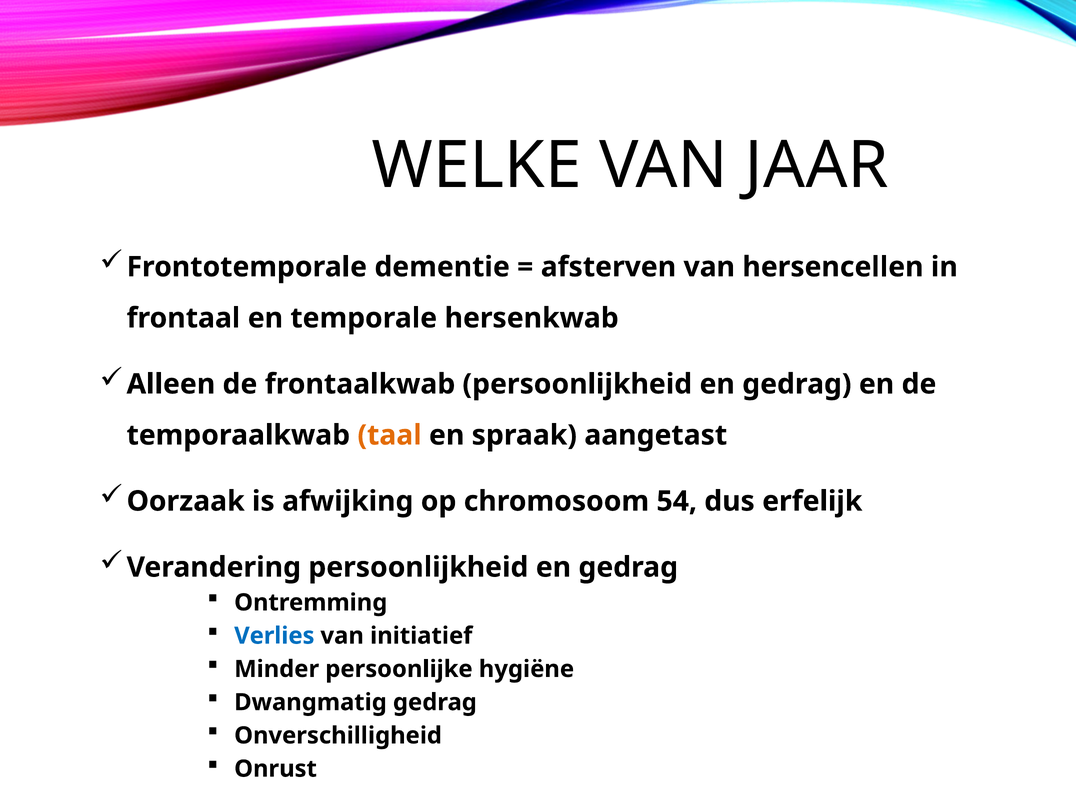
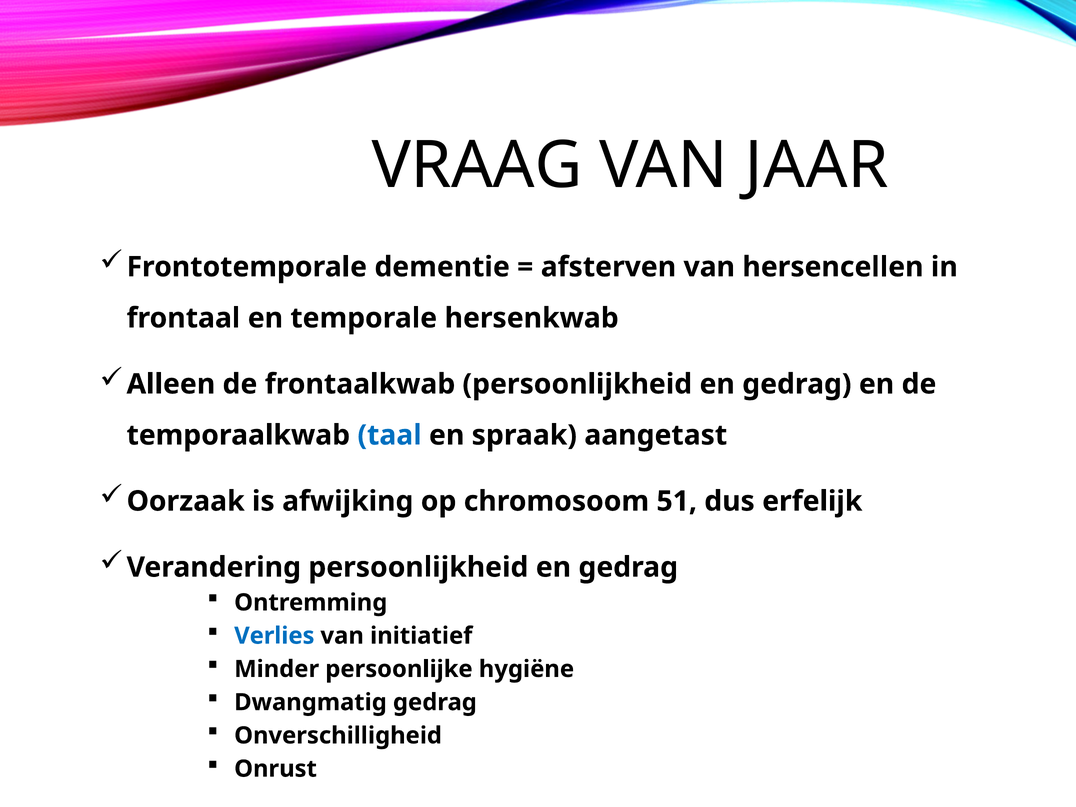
WELKE: WELKE -> VRAAG (477, 166)
taal colour: orange -> blue (390, 435)
54: 54 -> 51 (677, 501)
